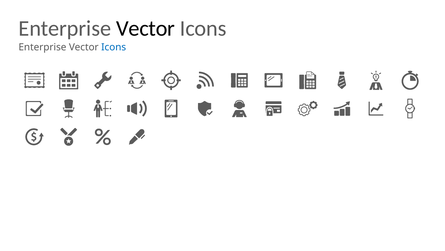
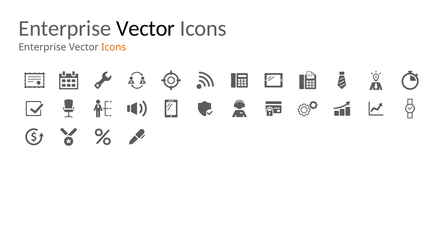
Icons colour: blue -> orange (114, 47)
